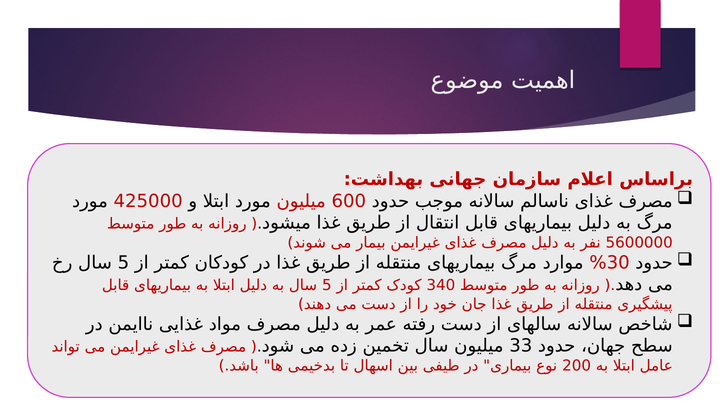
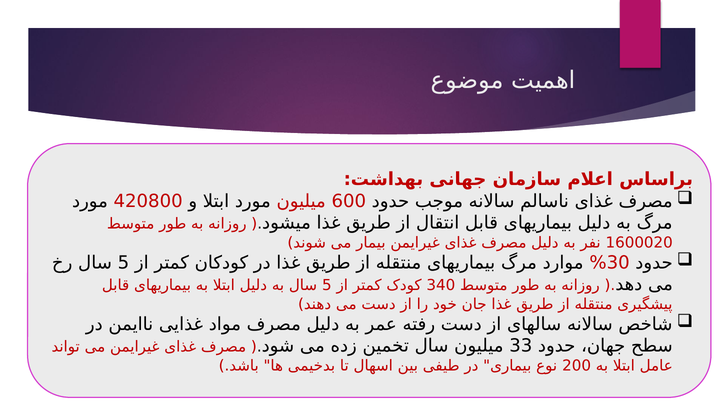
425000: 425000 -> 420800 (148, 201)
5600000: 5600000 -> 1600020 (639, 243)
